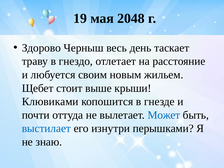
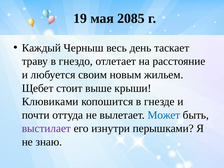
2048: 2048 -> 2085 (131, 18)
Здорово: Здорово -> Каждый (41, 48)
выстилает colour: blue -> purple (46, 128)
